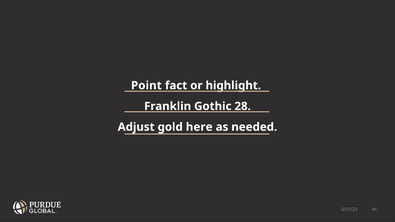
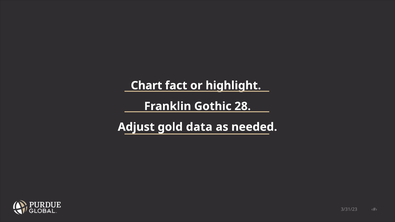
Point: Point -> Chart (146, 86)
here: here -> data (199, 127)
